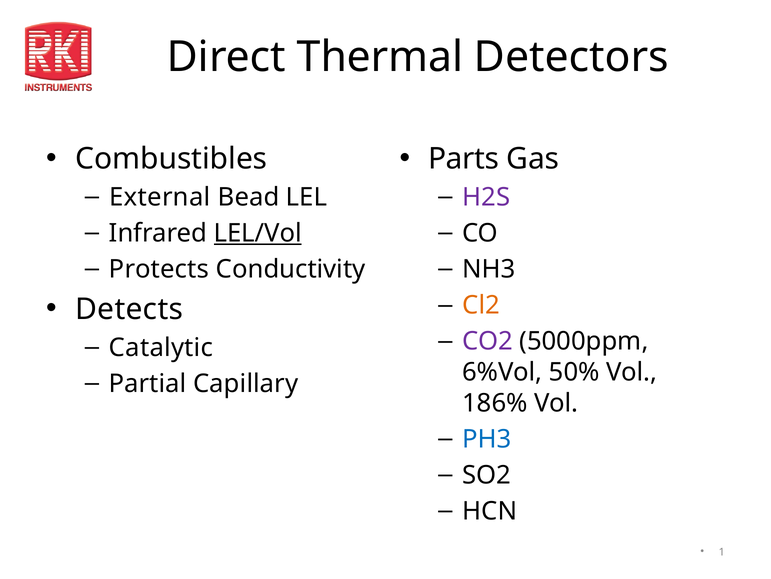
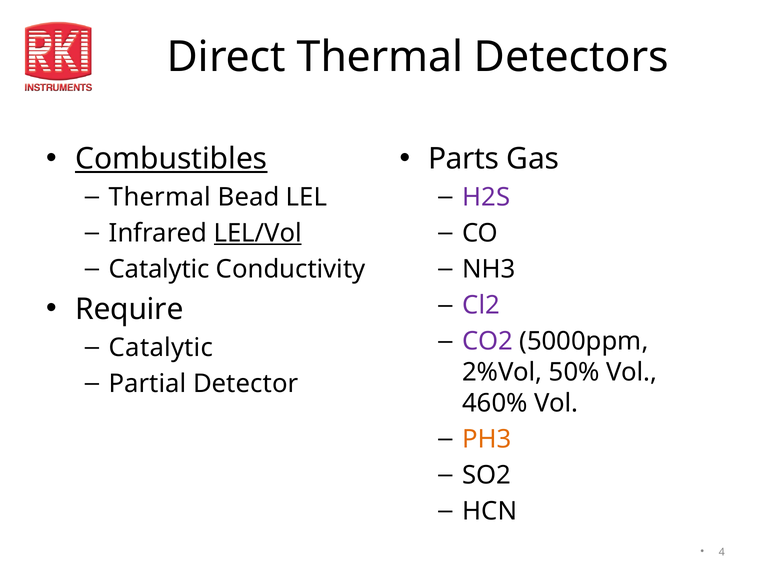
Combustibles underline: none -> present (171, 159)
External: External -> Thermal (160, 197)
Protects: Protects -> Catalytic (159, 269)
Cl2 colour: orange -> purple (481, 305)
Detects: Detects -> Require (129, 309)
6%Vol: 6%Vol -> 2%Vol (502, 372)
Capillary: Capillary -> Detector (246, 383)
186%: 186% -> 460% (495, 403)
PH3 colour: blue -> orange (487, 439)
1: 1 -> 4 (722, 551)
